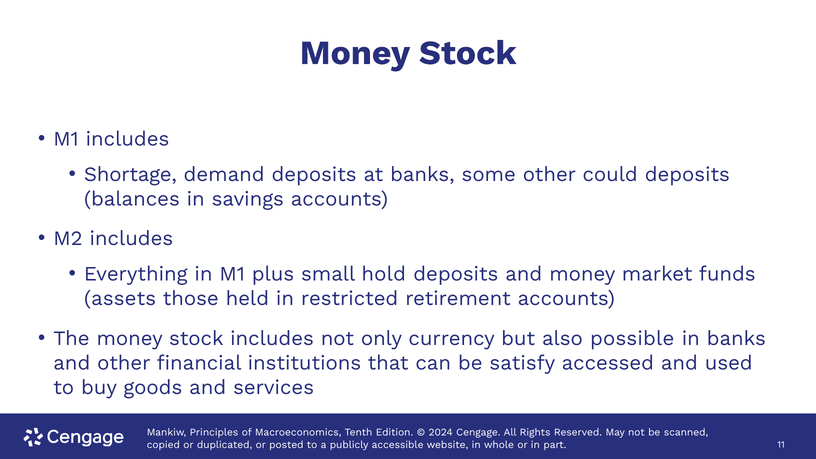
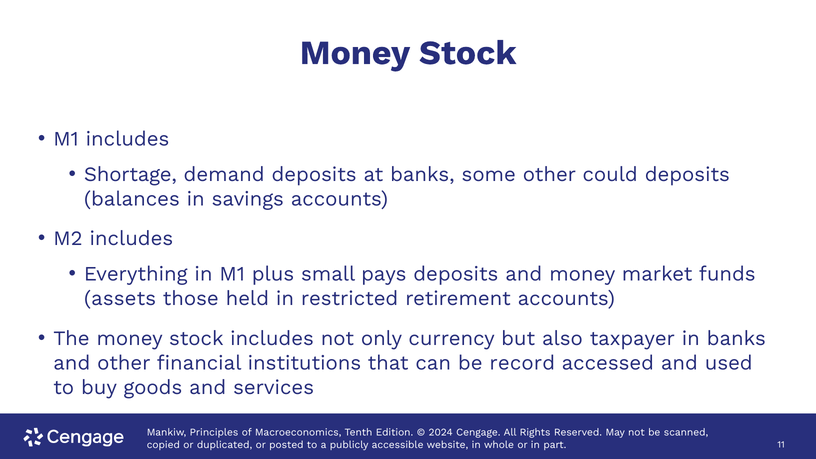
hold: hold -> pays (384, 274)
possible: possible -> taxpayer (632, 338)
satisfy: satisfy -> record (522, 363)
